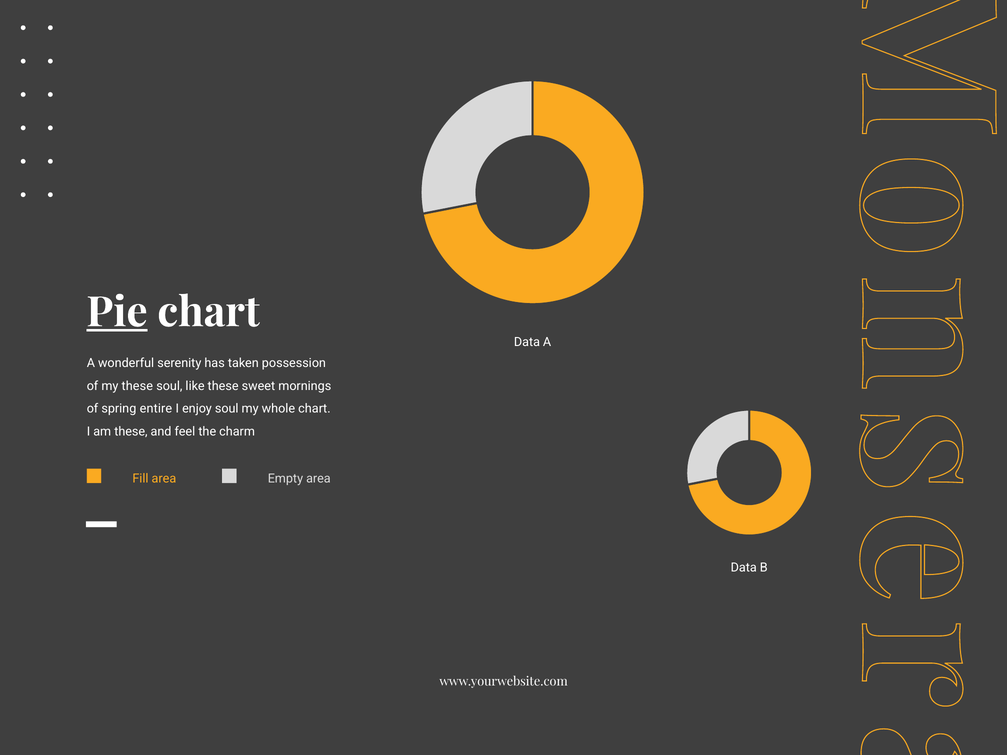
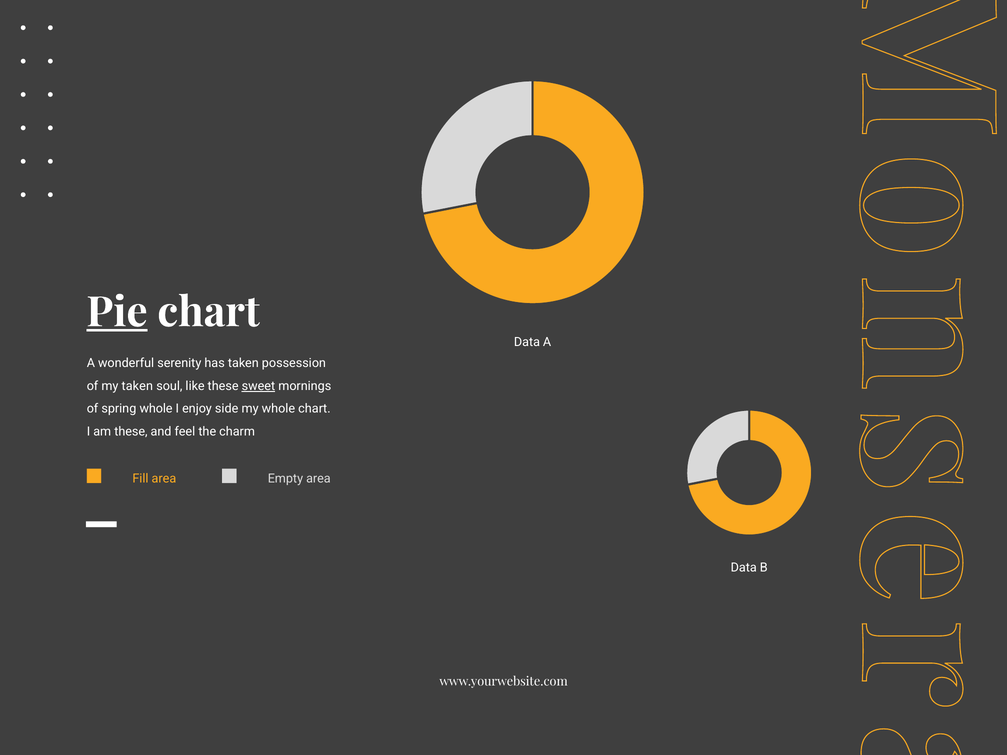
my these: these -> taken (137, 386)
sweet underline: none -> present (258, 386)
spring entire: entire -> whole (156, 409)
enjoy soul: soul -> side (227, 409)
